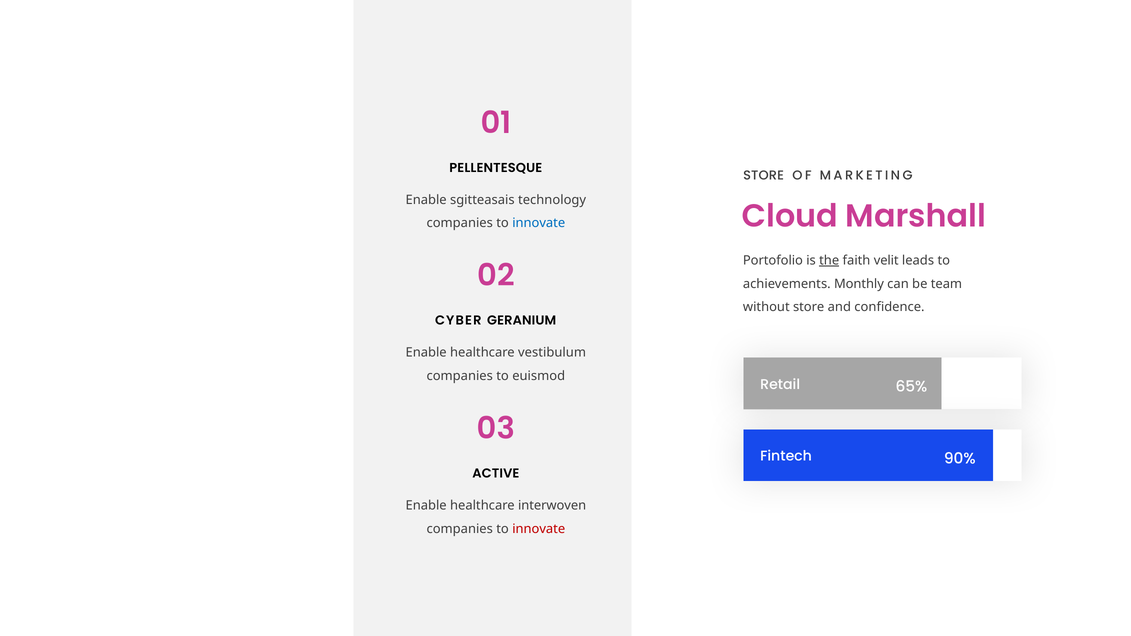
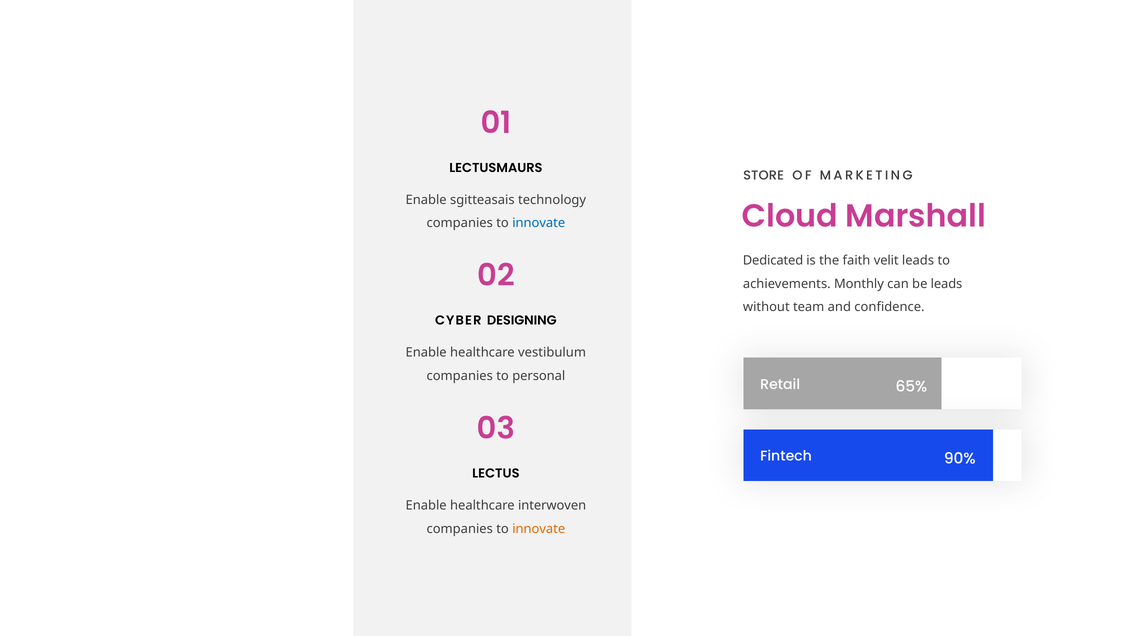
PELLENTESQUE: PELLENTESQUE -> LECTUSMAURS (496, 168)
Portofolio: Portofolio -> Dedicated (773, 260)
the underline: present -> none (829, 260)
be team: team -> leads (947, 284)
without store: store -> team (809, 307)
GERANIUM: GERANIUM -> DESIGNING (522, 321)
euismod: euismod -> personal (539, 376)
ACTIVE: ACTIVE -> LECTUS (496, 474)
innovate colour: red -> orange (539, 529)
